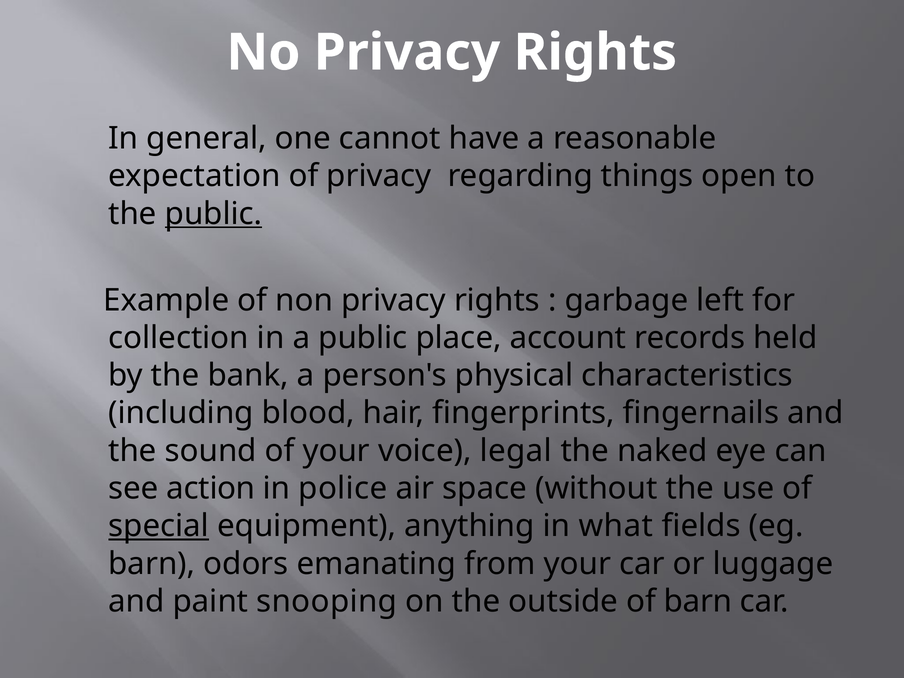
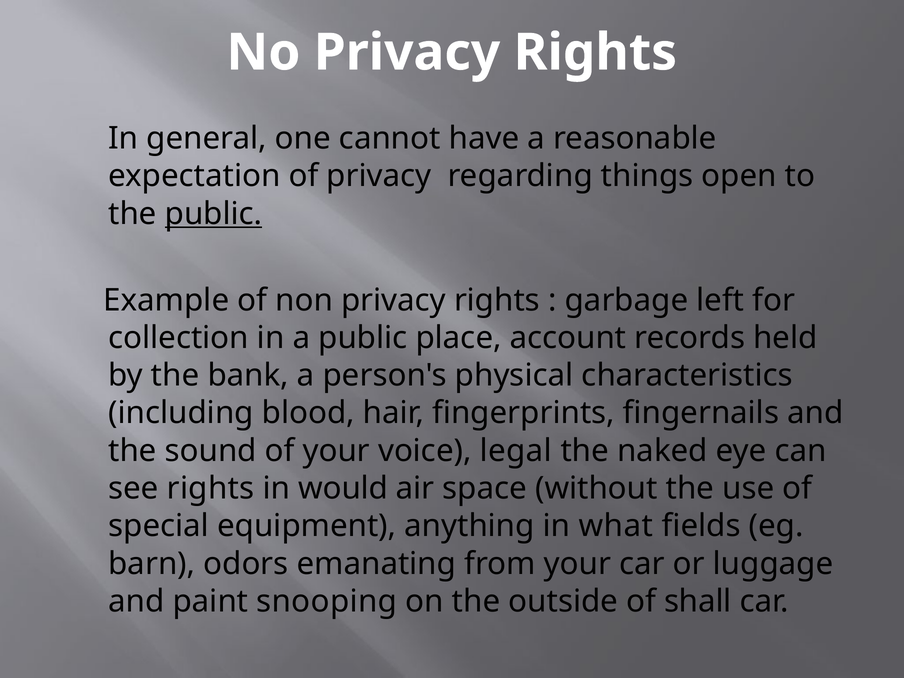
see action: action -> rights (211, 488)
police: police -> would (343, 488)
special underline: present -> none (159, 526)
of barn: barn -> shall (698, 601)
